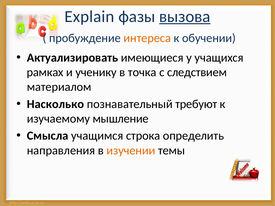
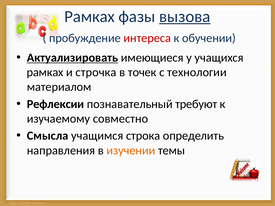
Explain: Explain -> Рамках (90, 17)
интереса colour: orange -> red (147, 38)
Актуализировать underline: none -> present (72, 58)
ученику: ученику -> строчка (96, 72)
точка: точка -> точек (142, 72)
следствием: следствием -> технологии (197, 72)
Насколько: Насколько -> Рефлексии (55, 104)
мышление: мышление -> совместно (121, 119)
